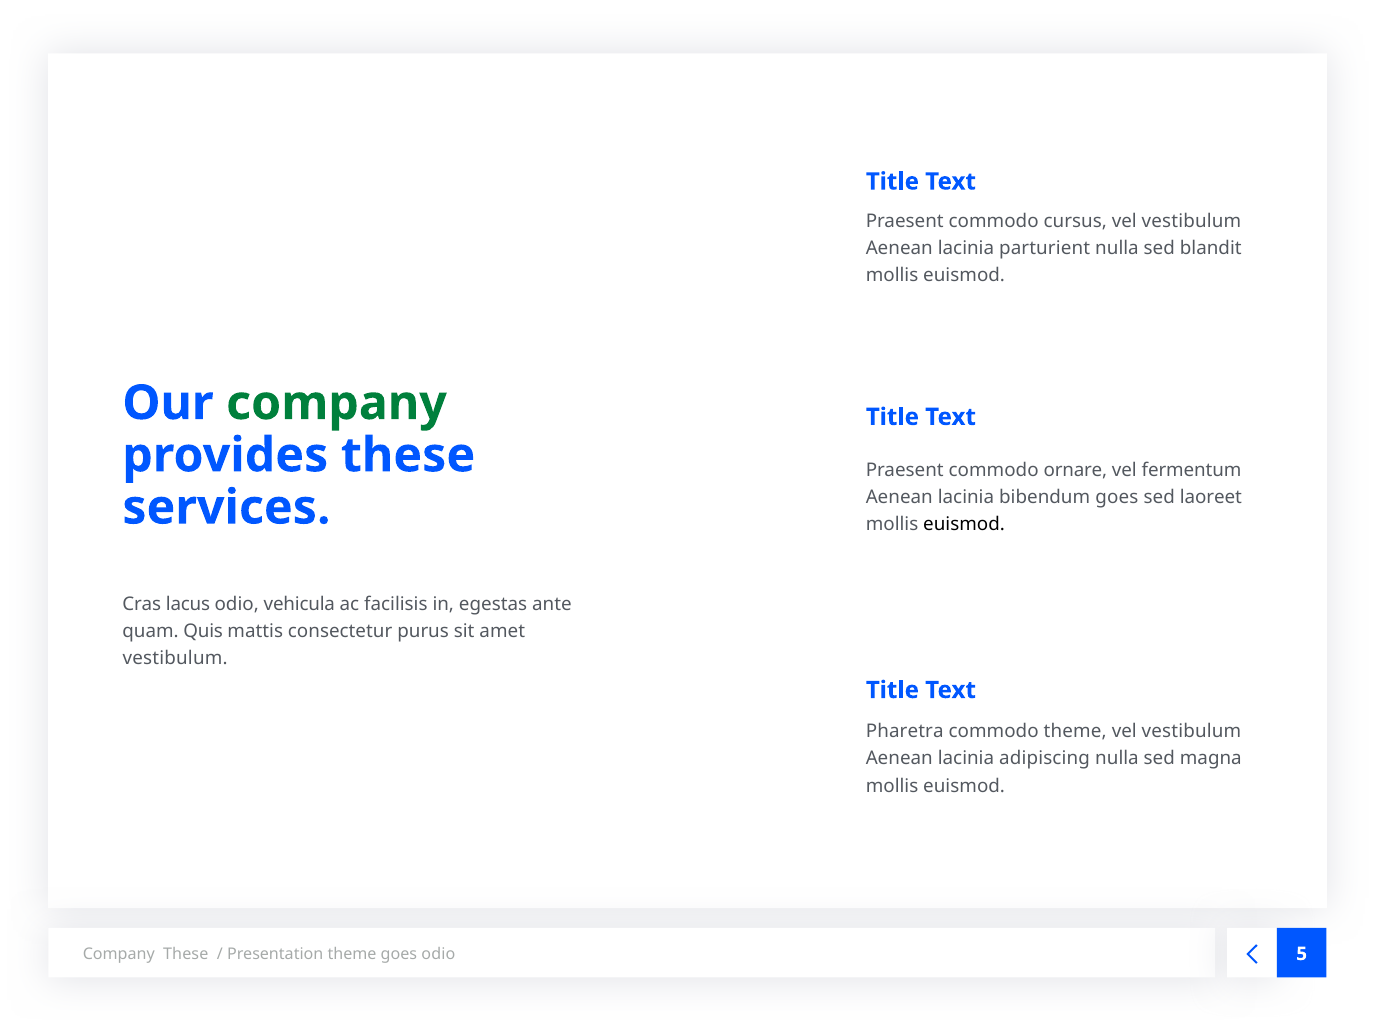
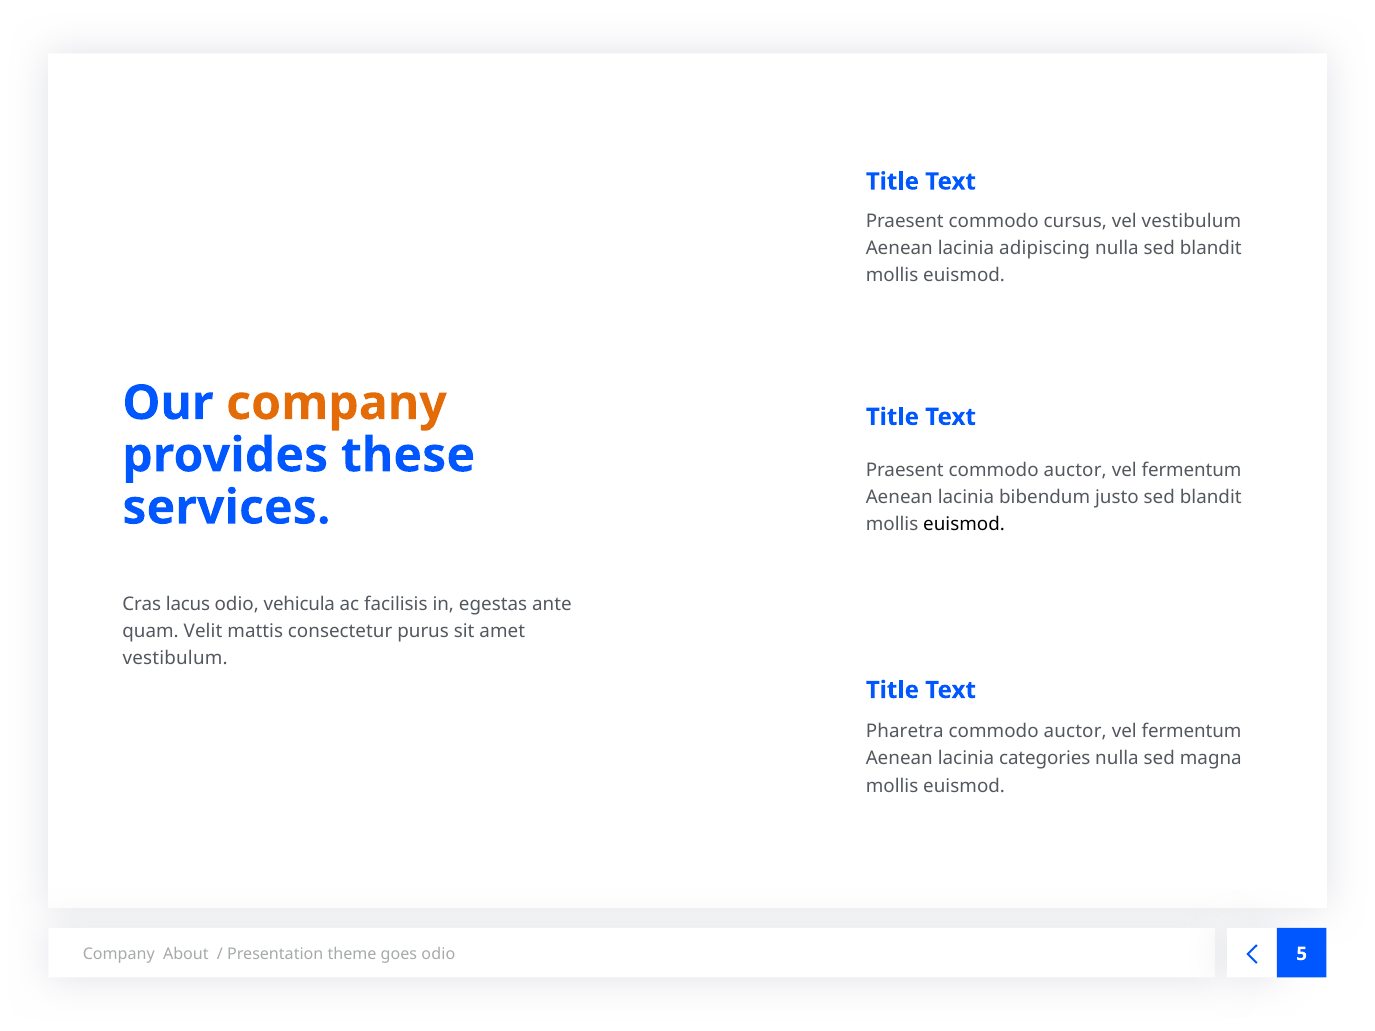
parturient: parturient -> adipiscing (1045, 249)
company colour: green -> orange (336, 403)
Praesent commodo ornare: ornare -> auctor (1075, 471)
bibendum goes: goes -> justo (1117, 498)
laoreet: laoreet -> blandit (1211, 498)
Quis: Quis -> Velit (203, 632)
theme: theme -> auctor (1075, 732)
vestibulum: vestibulum -> fermentum (1192, 732)
adipiscing: adipiscing -> categories (1045, 759)
Company These: These -> About (186, 955)
